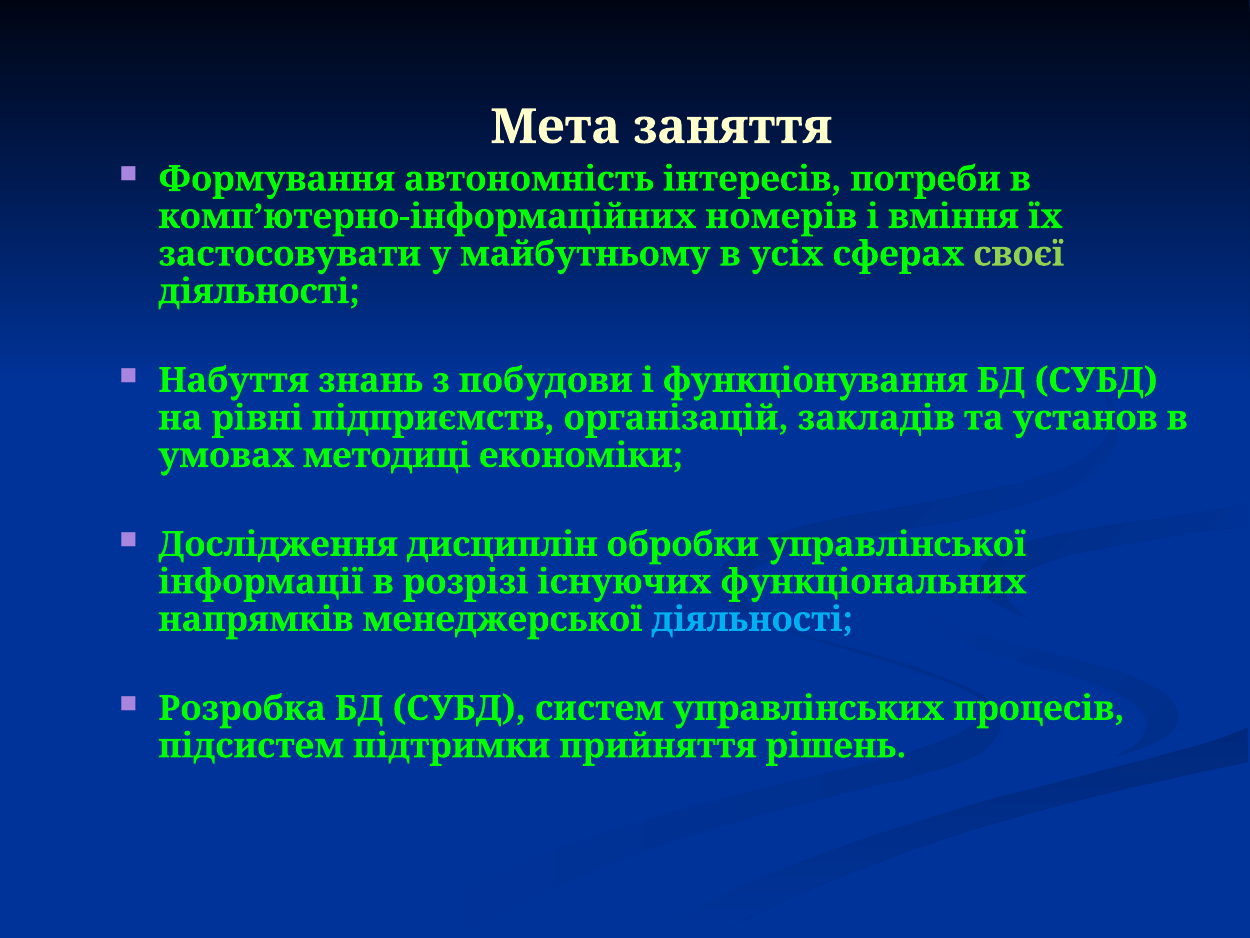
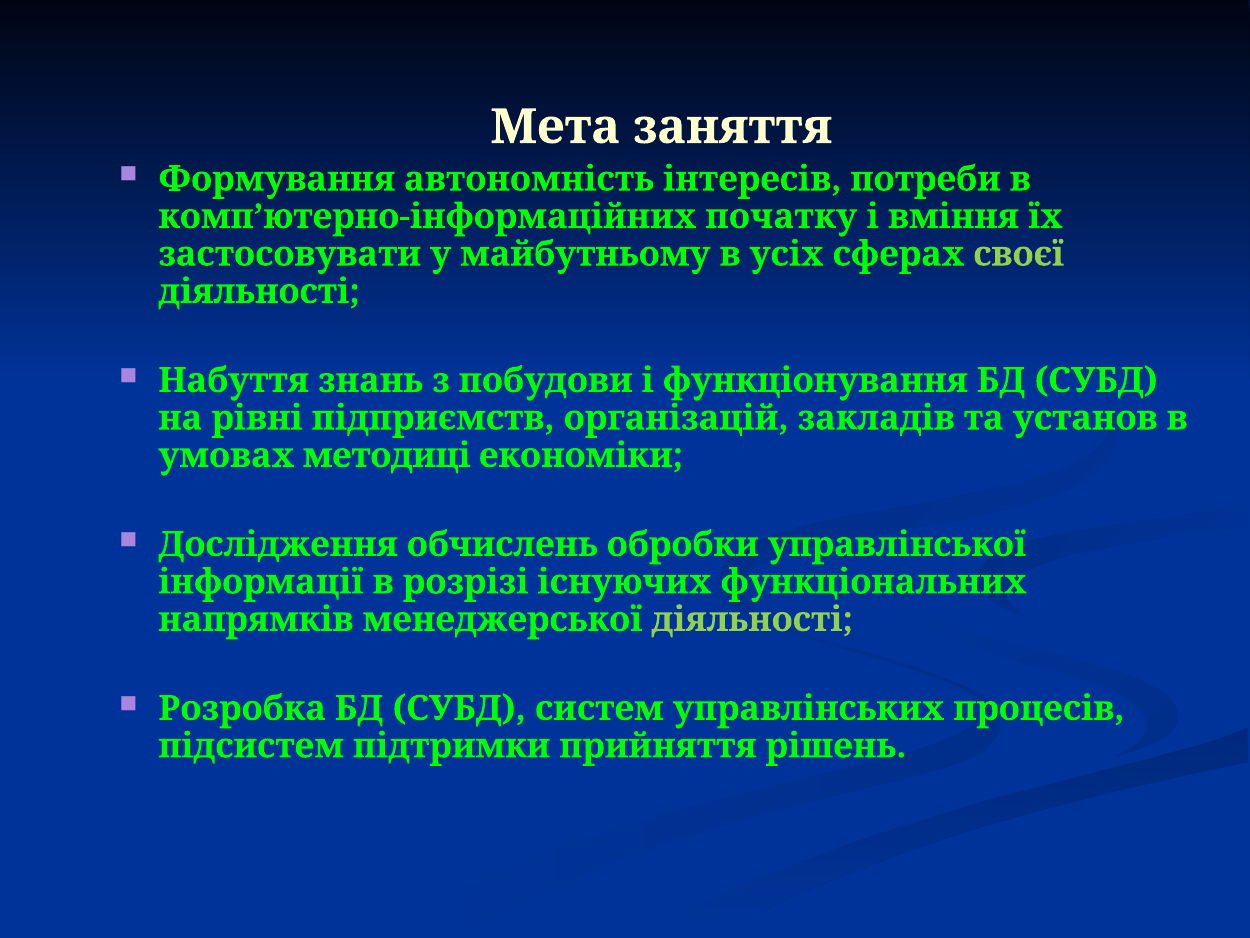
номерів: номерів -> початку (781, 216)
дисциплін: дисциплін -> обчислень (502, 544)
діяльності colour: light blue -> light green (752, 619)
